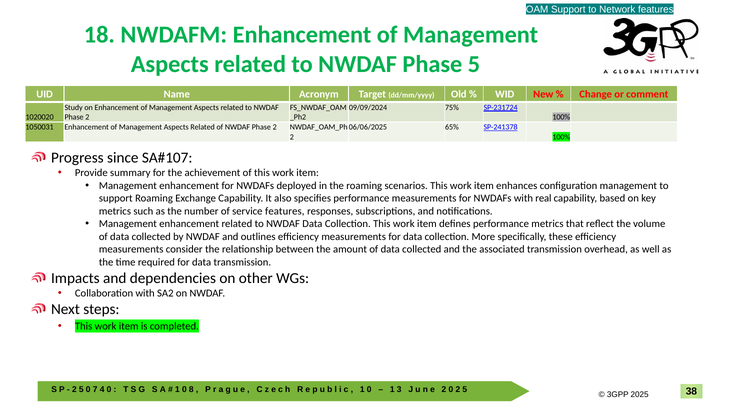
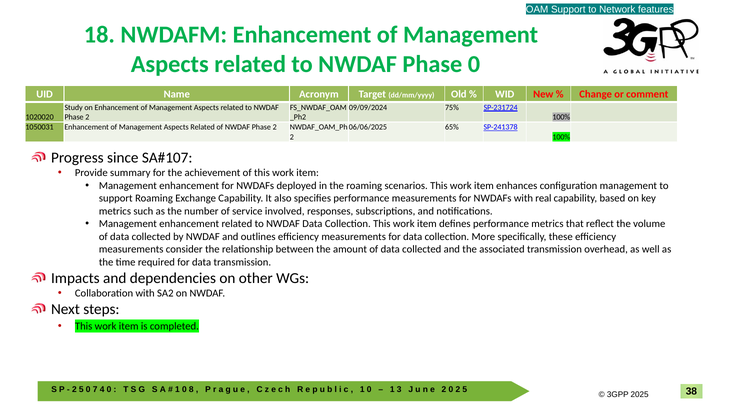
Phase 5: 5 -> 0 (474, 64)
service features: features -> involved (285, 211)
